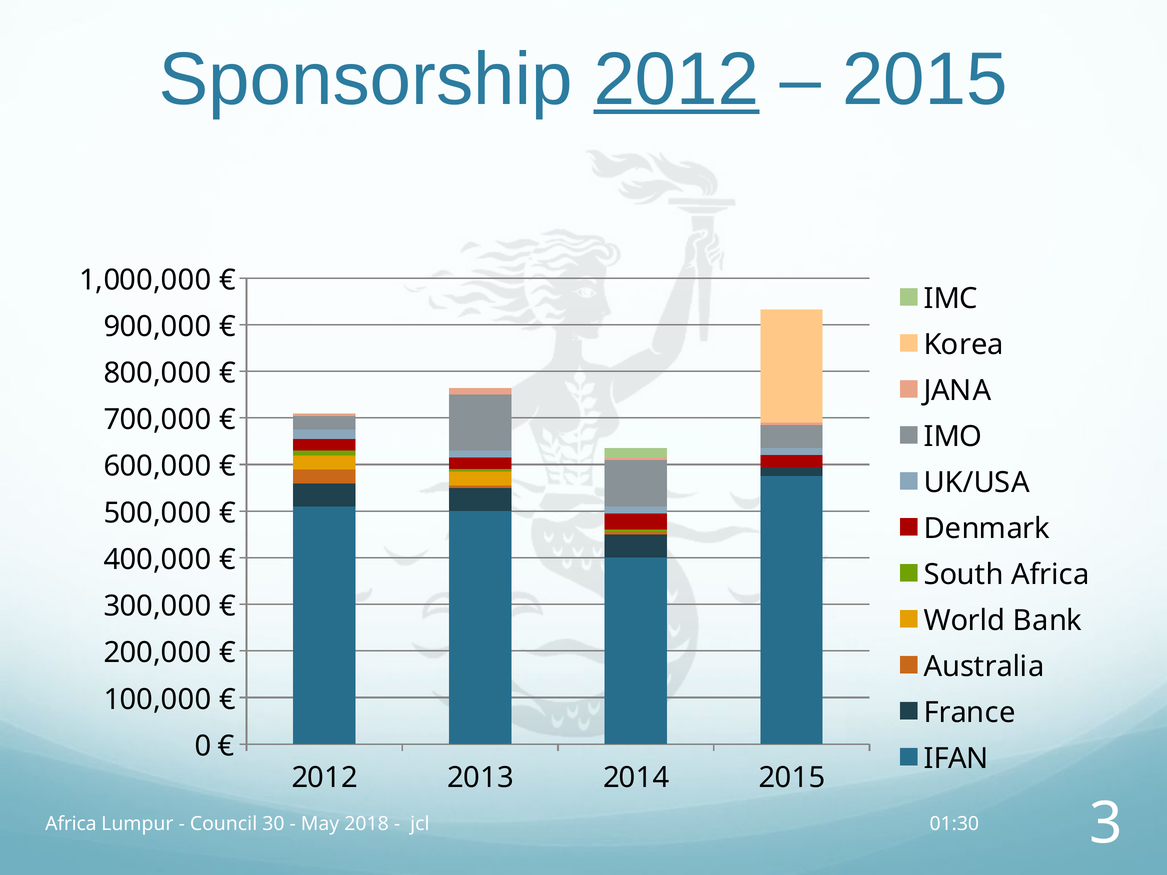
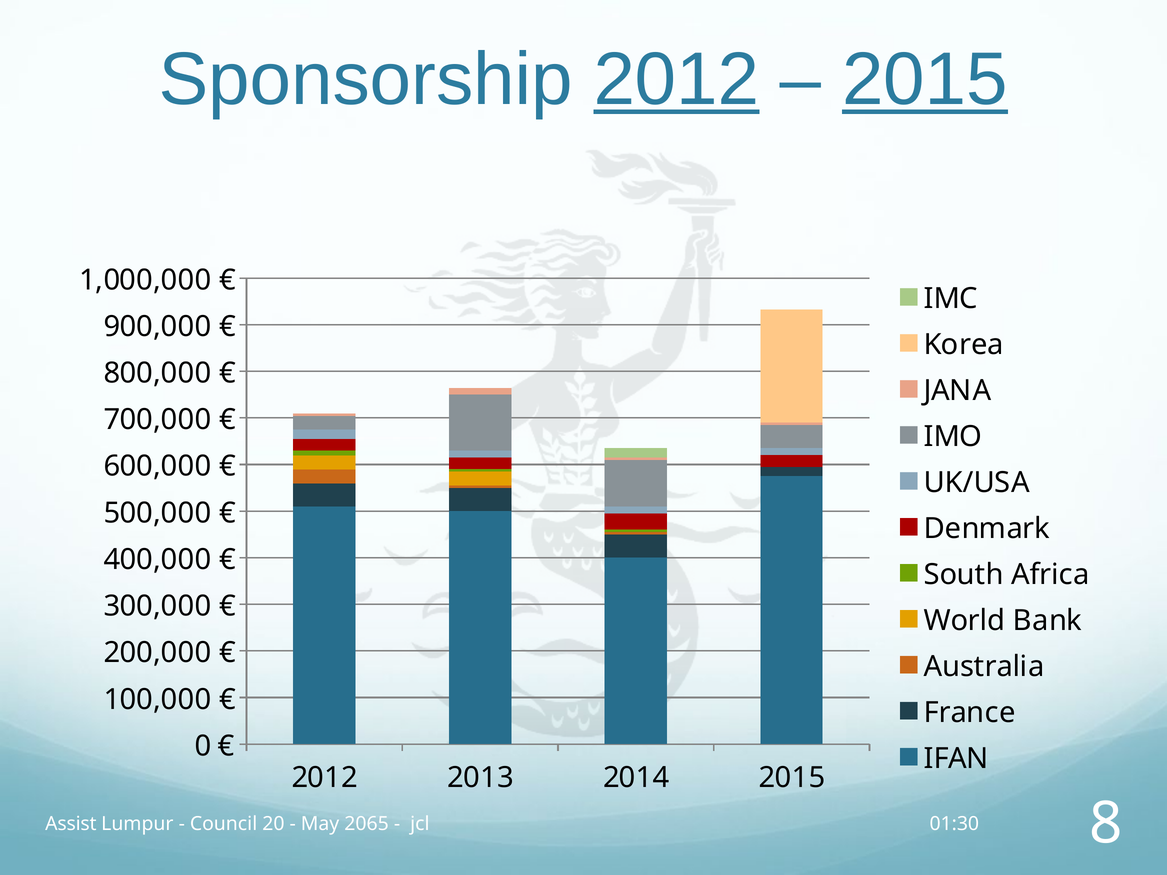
2015 underline: none -> present (925, 80)
Africa: Africa -> Assist (71, 824)
30: 30 -> 20 (273, 824)
2018: 2018 -> 2065 (367, 824)
3: 3 -> 8 (1106, 824)
